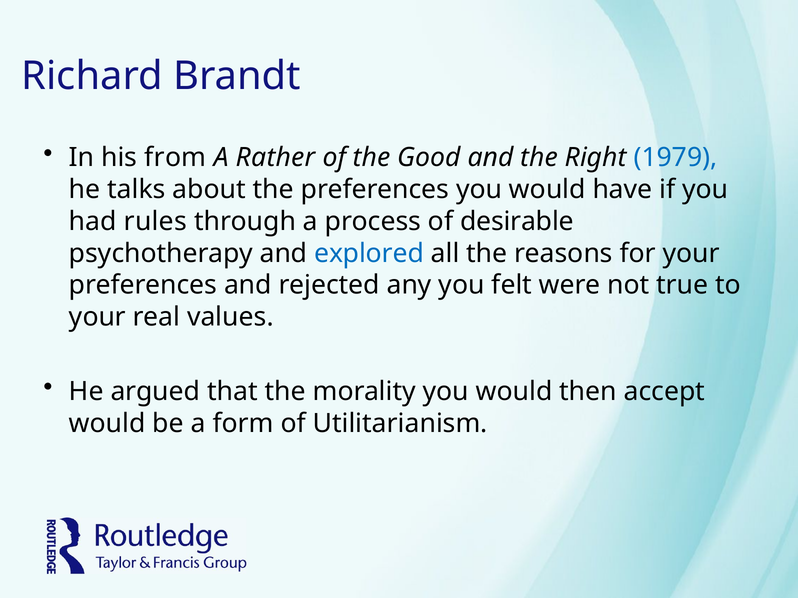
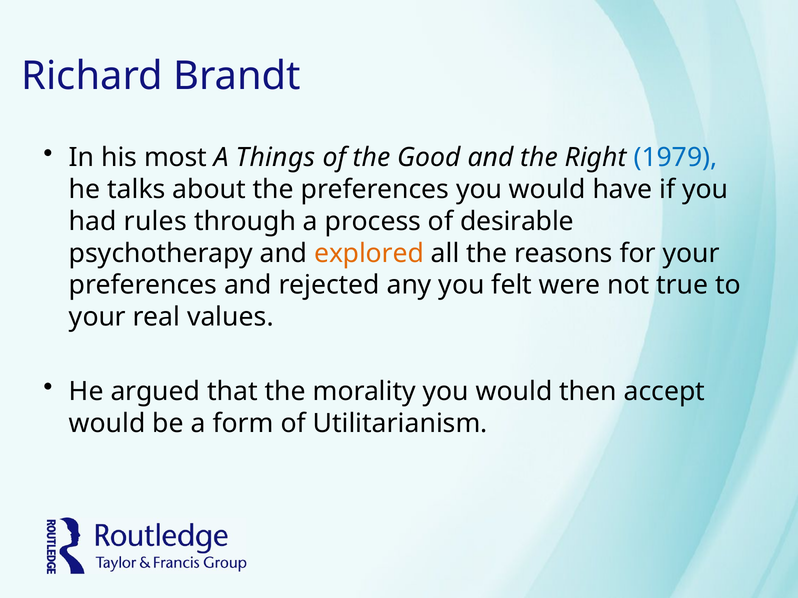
from: from -> most (176, 158)
Rather: Rather -> Things (276, 158)
explored colour: blue -> orange (369, 253)
